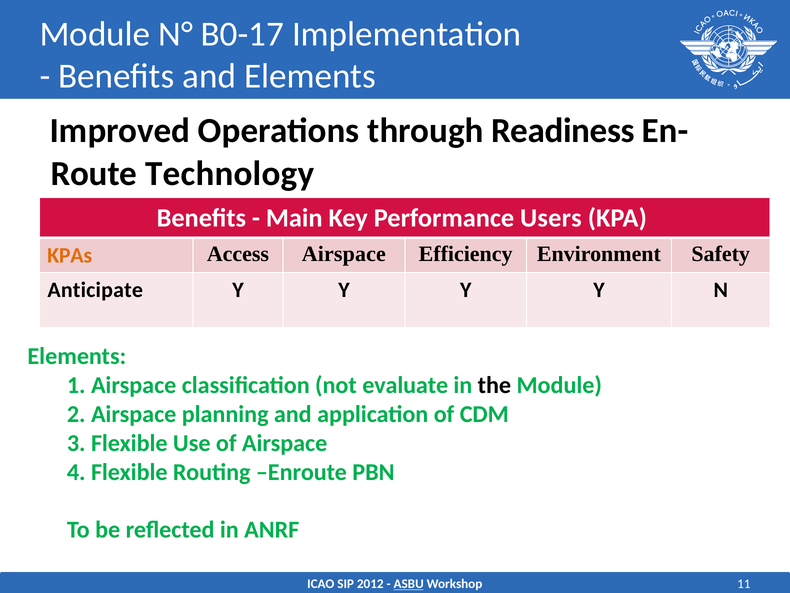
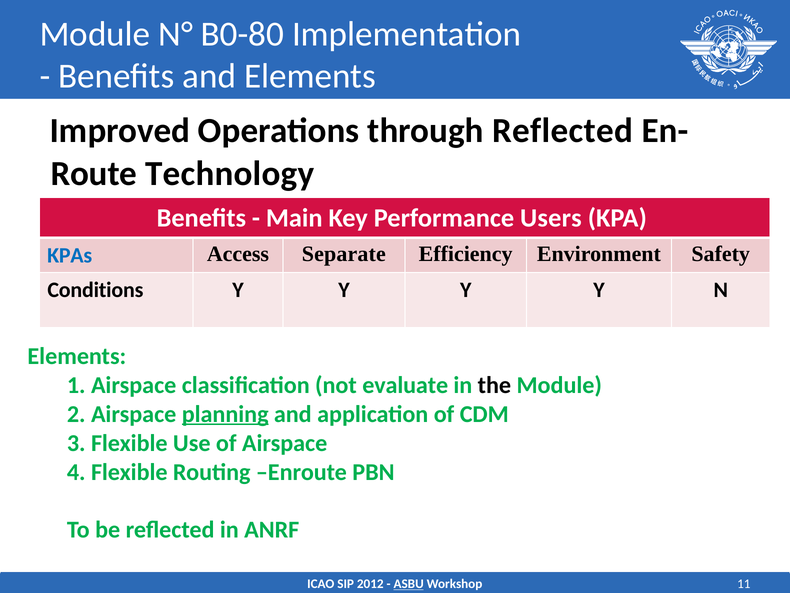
B0-17: B0-17 -> B0-80 (242, 34)
through Readiness: Readiness -> Reflected (563, 131)
KPAs colour: orange -> blue (70, 255)
Access Airspace: Airspace -> Separate (344, 254)
Anticipate: Anticipate -> Conditions (95, 290)
planning underline: none -> present (225, 414)
